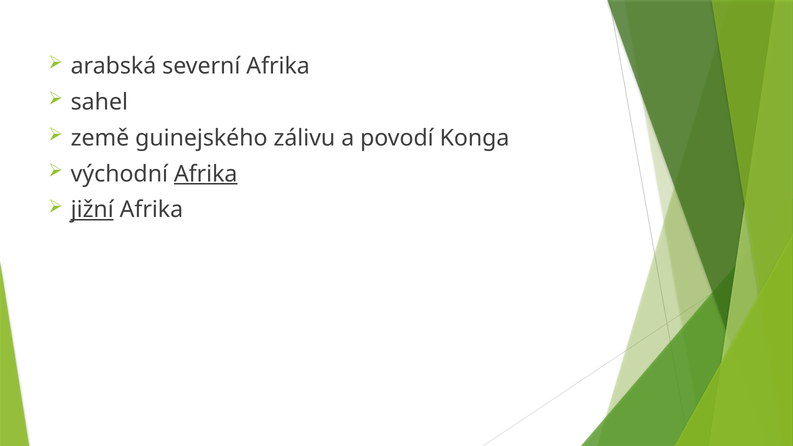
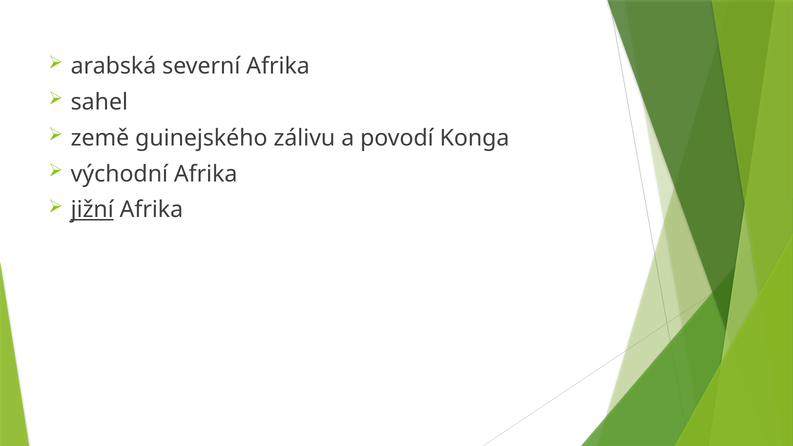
Afrika underline: present -> none (206, 174)
